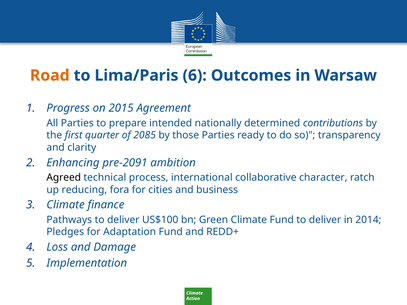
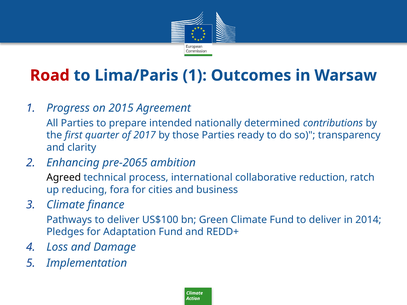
Road colour: orange -> red (50, 76)
Lima/Paris 6: 6 -> 1 (195, 76)
2085: 2085 -> 2017 (145, 135)
pre-2091: pre-2091 -> pre-2065 (125, 163)
character: character -> reduction (323, 178)
